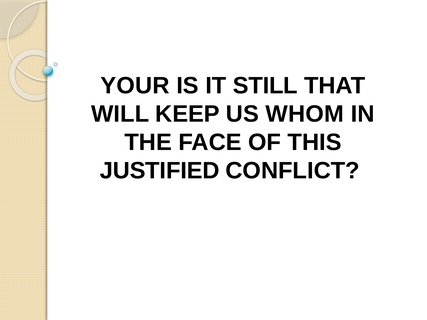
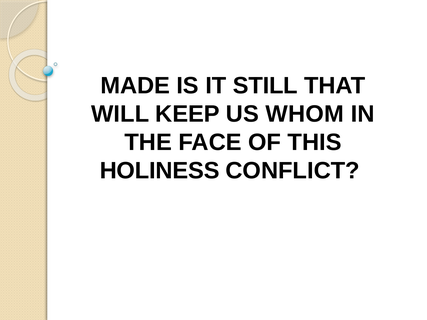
YOUR: YOUR -> MADE (135, 86)
JUSTIFIED: JUSTIFIED -> HOLINESS (160, 171)
